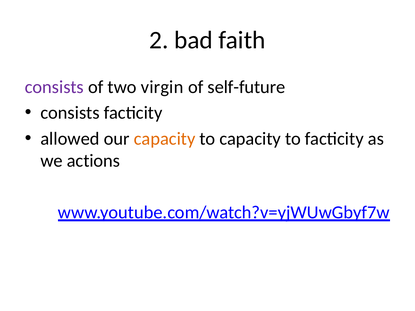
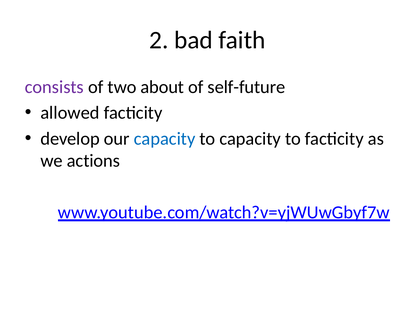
virgin: virgin -> about (162, 87)
consists: consists -> allowed (70, 113)
allowed: allowed -> develop (70, 139)
capacity colour: orange -> blue (165, 139)
